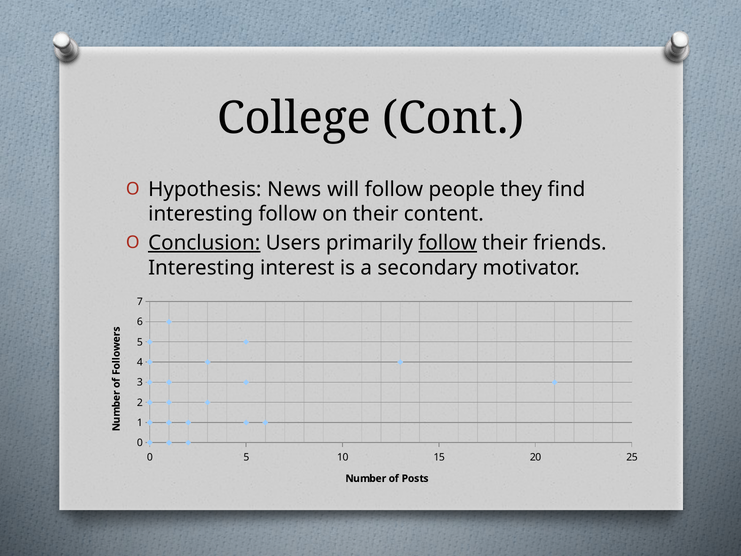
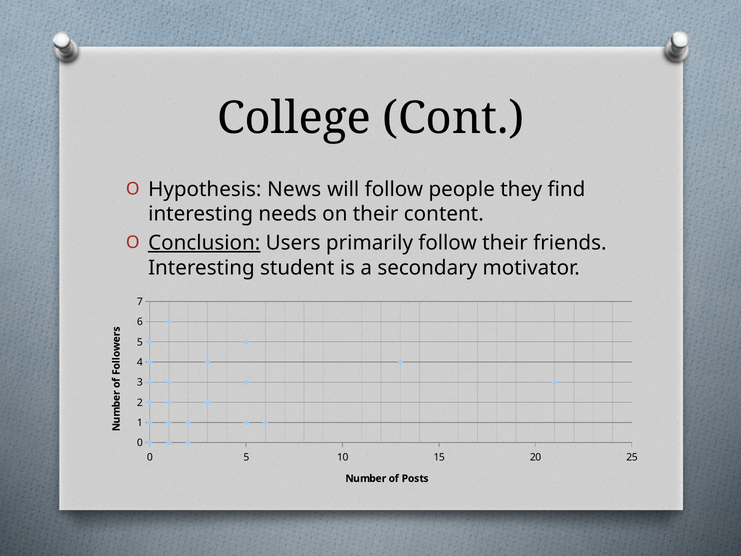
interesting follow: follow -> needs (288, 214)
follow underline: present -> none (448, 243)
interest: interest -> student (297, 268)
